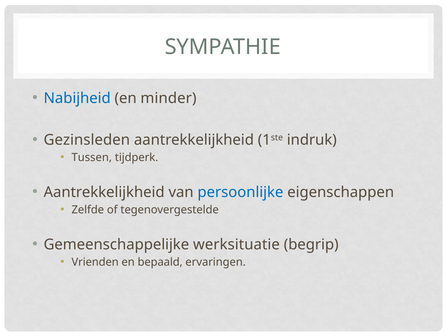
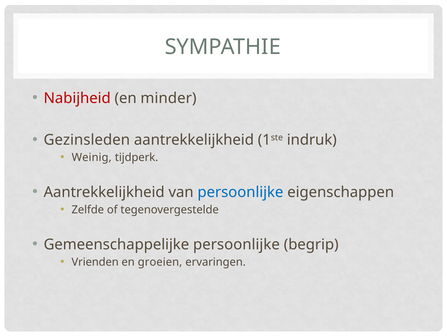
Nabijheid colour: blue -> red (77, 98)
Tussen: Tussen -> Weinig (92, 157)
Gemeenschappelijke werksituatie: werksituatie -> persoonlijke (236, 244)
bepaald: bepaald -> groeien (160, 262)
